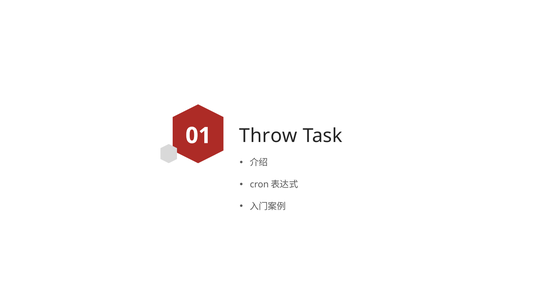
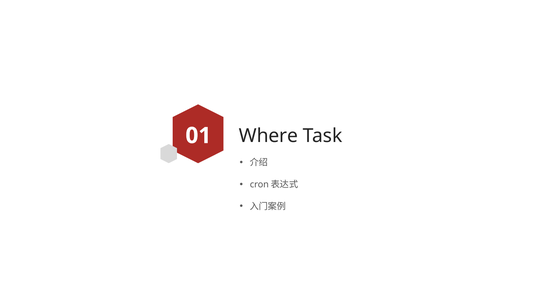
Throw: Throw -> Where (268, 136)
